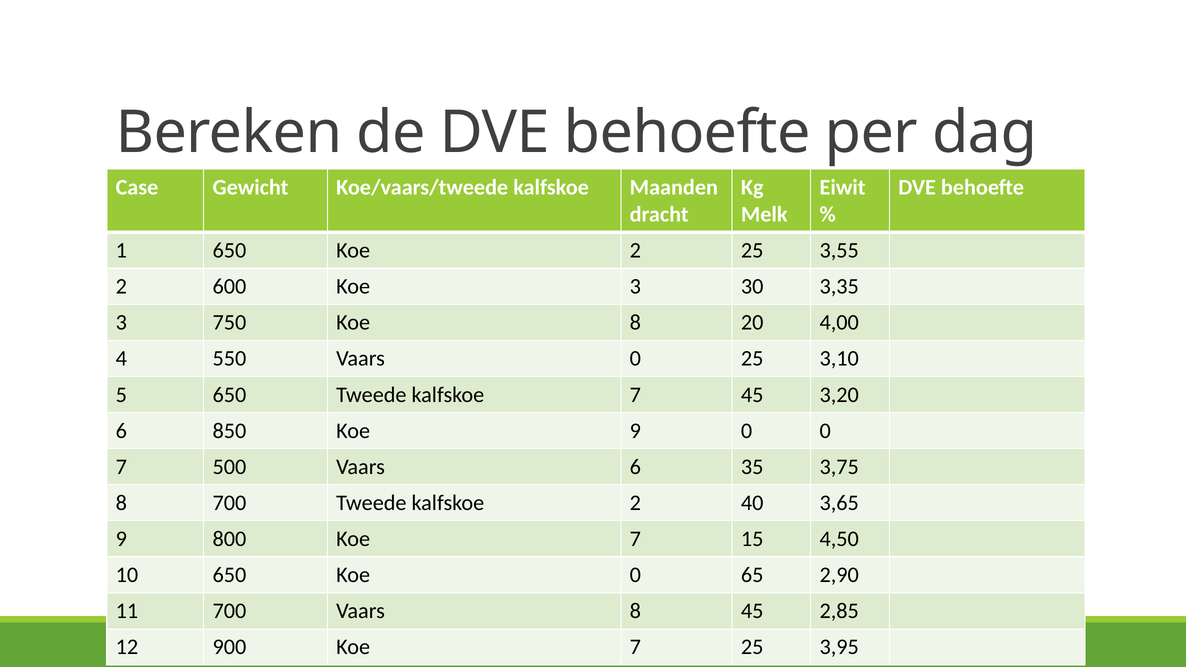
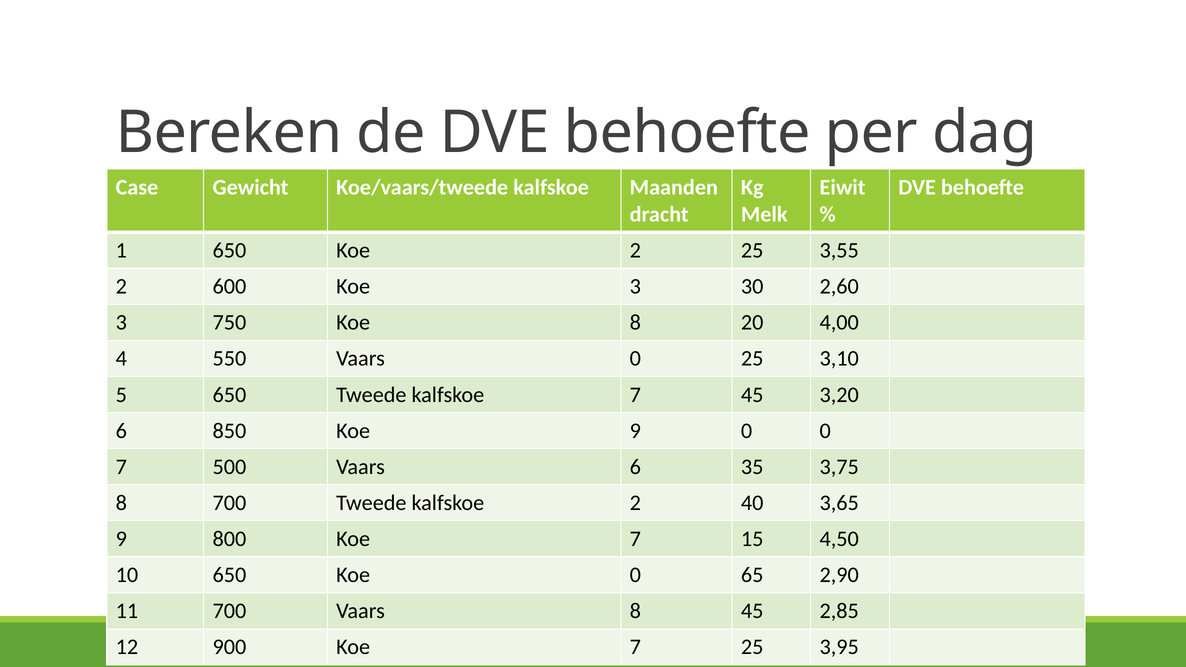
3,35: 3,35 -> 2,60 (839, 287)
